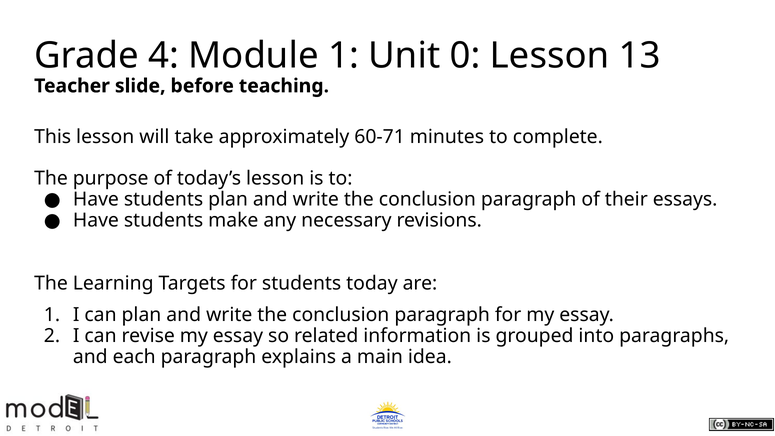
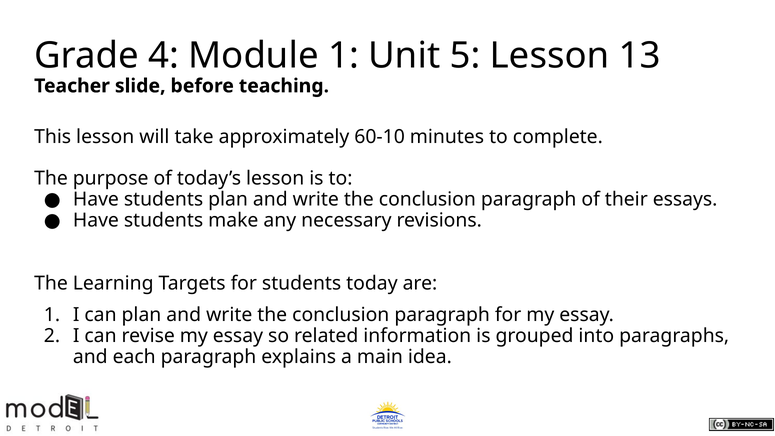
0: 0 -> 5 (465, 56)
60-71: 60-71 -> 60-10 (380, 137)
